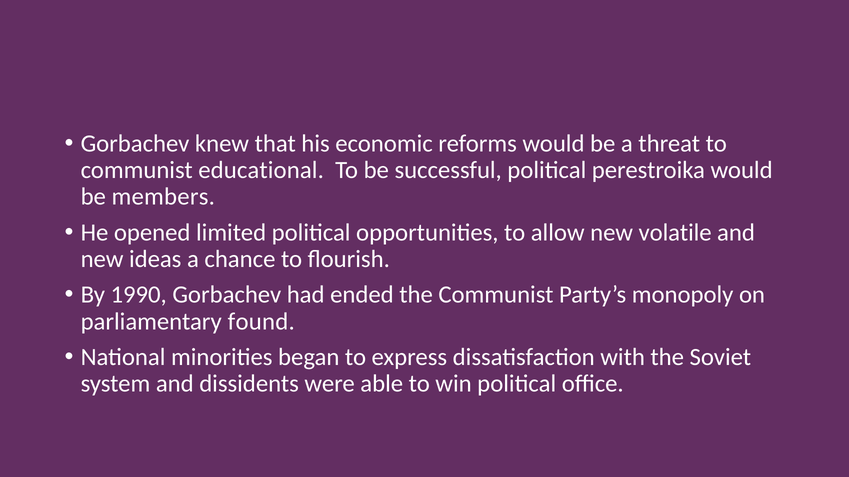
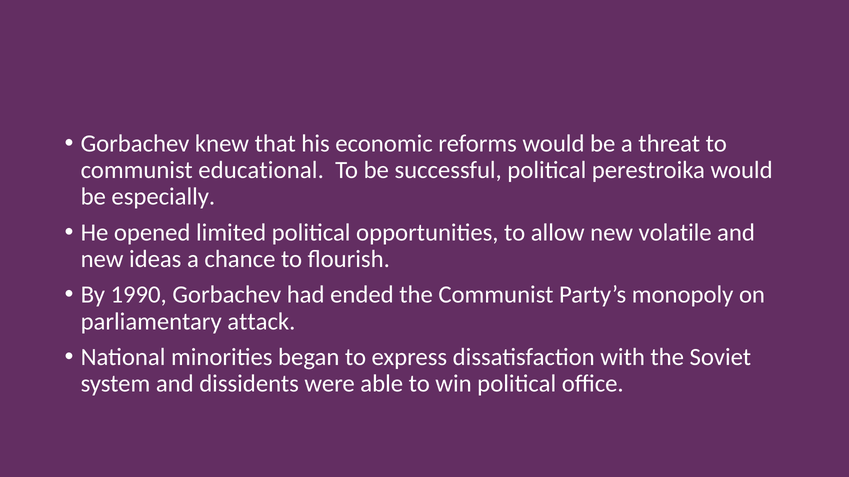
members: members -> especially (163, 197)
found: found -> attack (261, 322)
